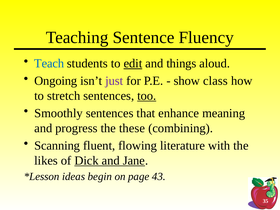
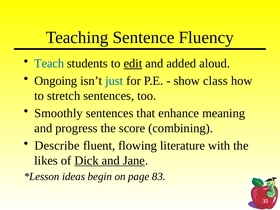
things: things -> added (181, 63)
just colour: purple -> blue (114, 81)
too underline: present -> none (147, 96)
these: these -> score (132, 128)
Scanning: Scanning -> Describe (57, 146)
43: 43 -> 83 (159, 177)
